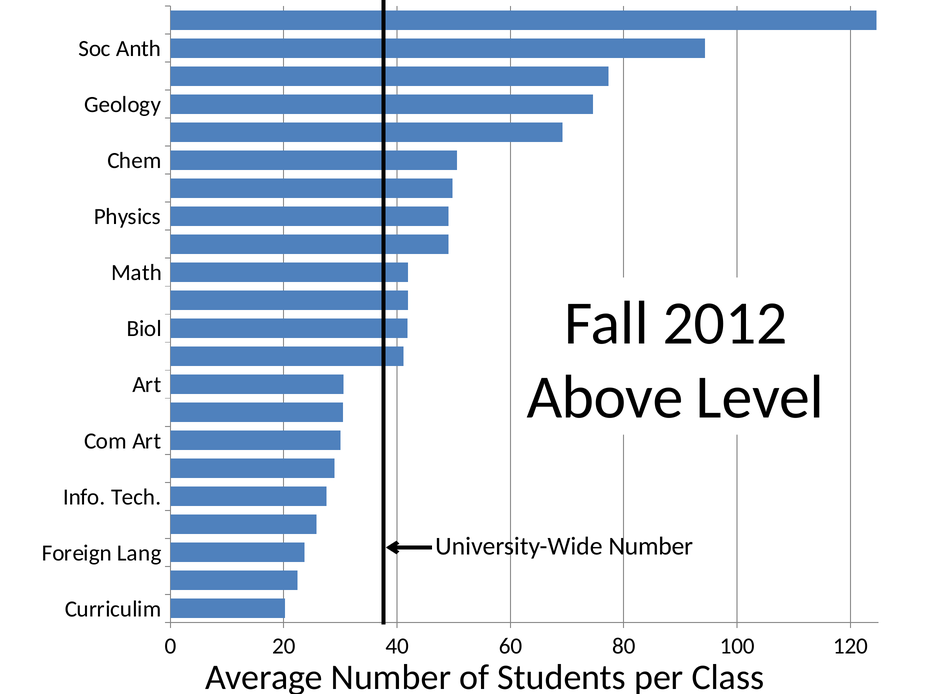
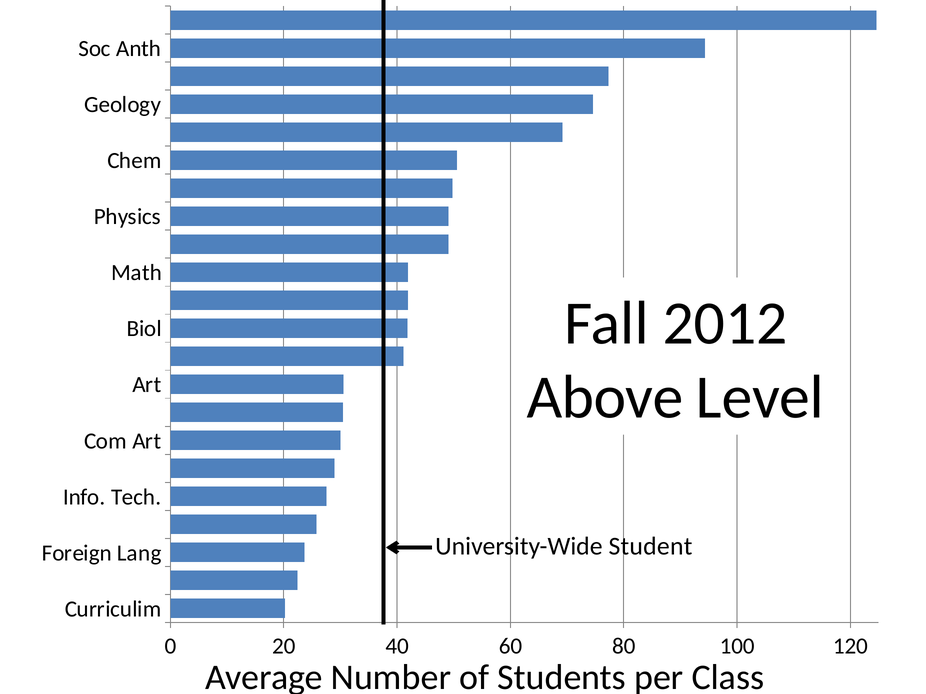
University-Wide Number: Number -> Student (650, 547)
